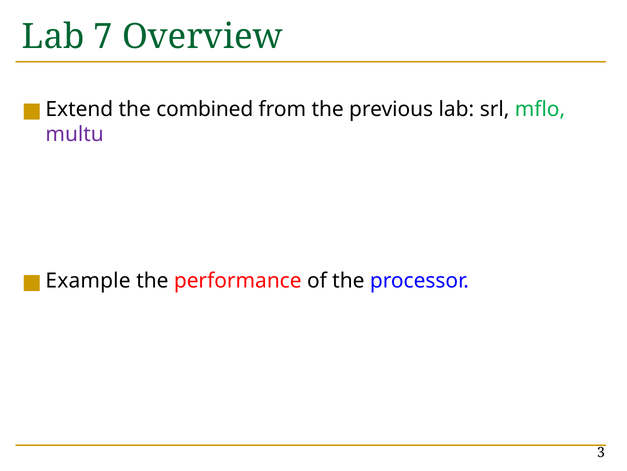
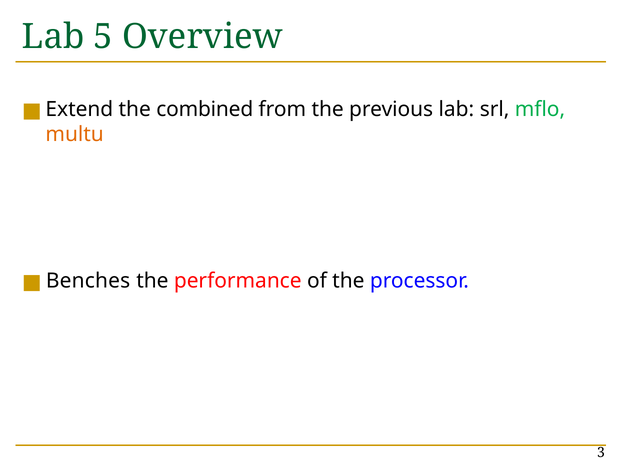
7: 7 -> 5 (103, 37)
multu colour: purple -> orange (75, 134)
Example: Example -> Benches (88, 280)
